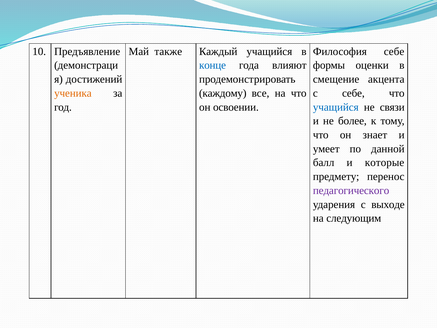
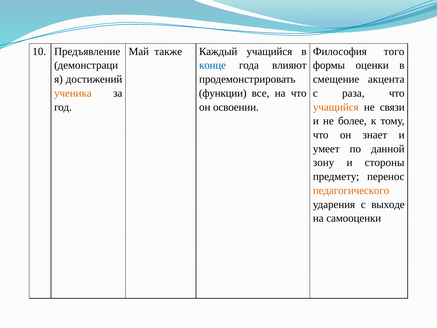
Философия себе: себе -> того (394, 51)
каждому: каждому -> функции (223, 93)
с себе: себе -> раза (353, 93)
учащийся colour: blue -> orange (336, 107)
балл: балл -> зону (324, 163)
которые: которые -> стороны (385, 163)
педагогического colour: purple -> orange (351, 190)
следующим: следующим -> самооценки (354, 218)
